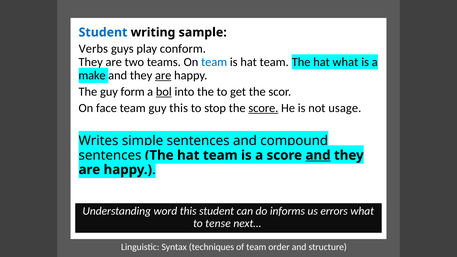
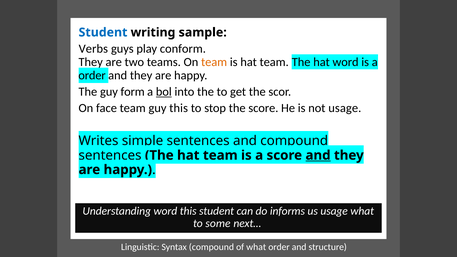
team colour: blue -> orange (214, 62)
hat what: what -> word (346, 62)
make: make -> order (92, 75)
are underline: present -> none (163, 75)
score underline: present -> none (263, 108)
us errors: errors -> usage (334, 211)
tense: tense -> some (218, 223)
Syntax techniques: techniques -> compound (211, 247)
of team: team -> what (256, 247)
